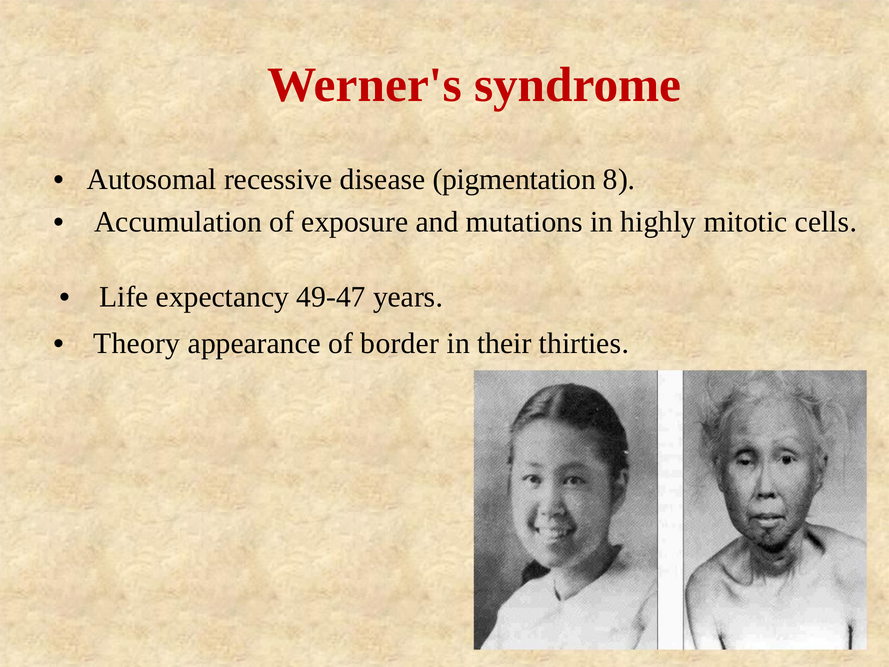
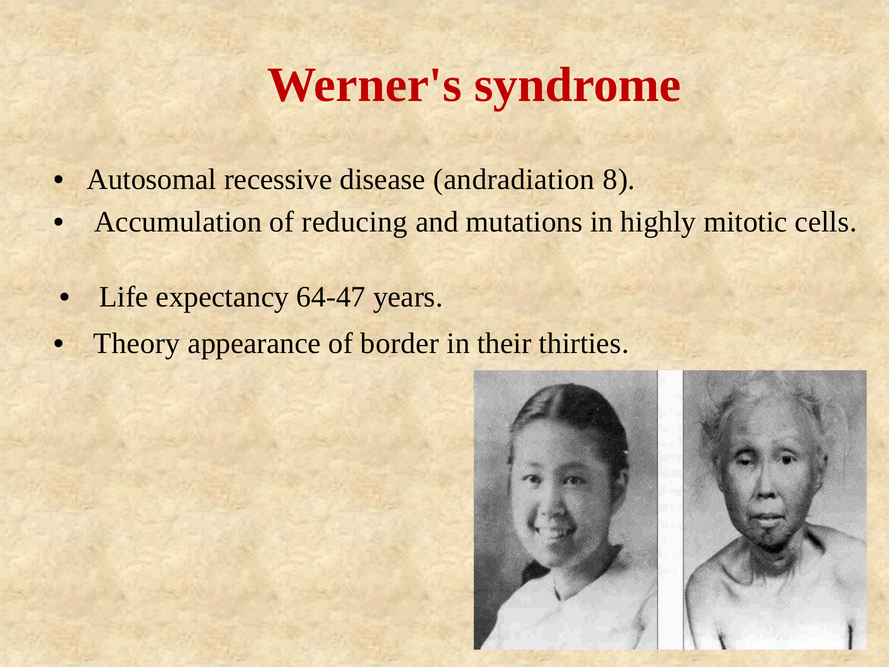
pigmentation: pigmentation -> andradiation (514, 179)
exposure: exposure -> reducing (355, 222)
49-47: 49-47 -> 64-47 (331, 297)
